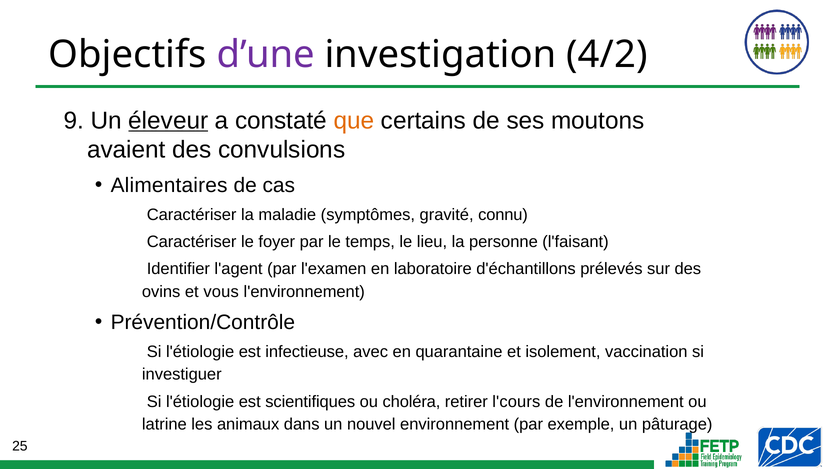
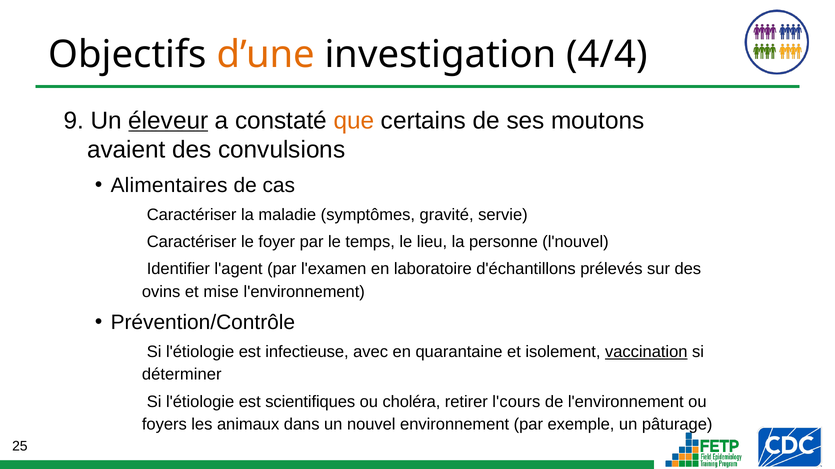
d’une colour: purple -> orange (266, 55)
4/2: 4/2 -> 4/4 (607, 55)
connu: connu -> servie (503, 215)
l'faisant: l'faisant -> l'nouvel (576, 242)
vous: vous -> mise (221, 292)
vaccination underline: none -> present (646, 352)
investiguer: investiguer -> déterminer (182, 375)
latrine: latrine -> foyers (164, 425)
